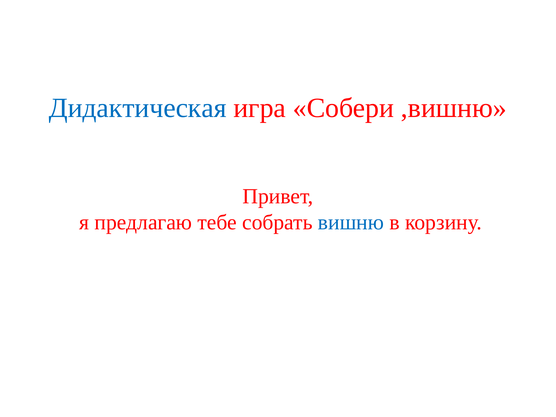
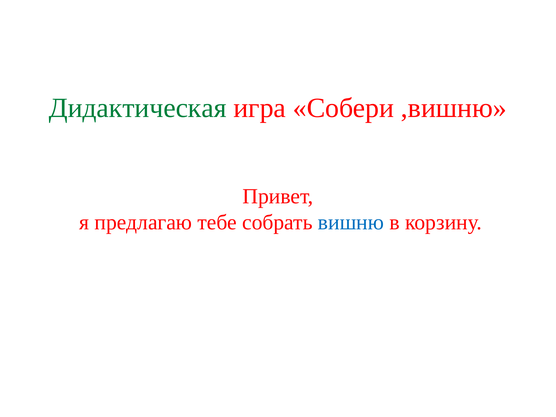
Дидактическая colour: blue -> green (138, 108)
